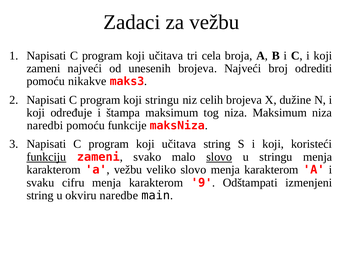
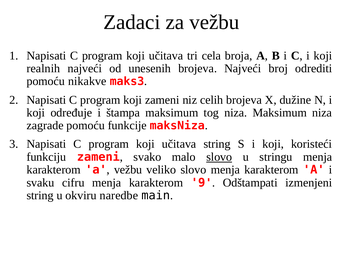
zameni: zameni -> realnih (43, 69)
koji stringu: stringu -> zameni (162, 100)
naredbi: naredbi -> zagrade (45, 126)
funkciju underline: present -> none (46, 157)
